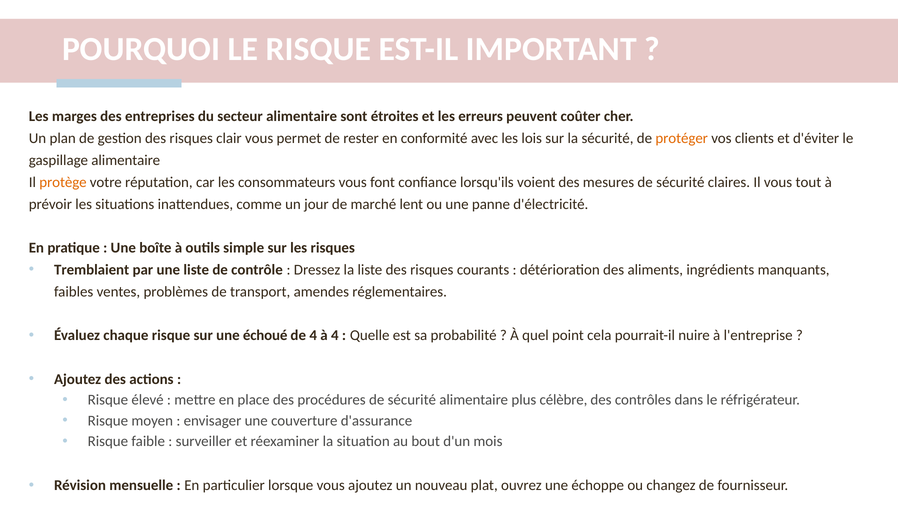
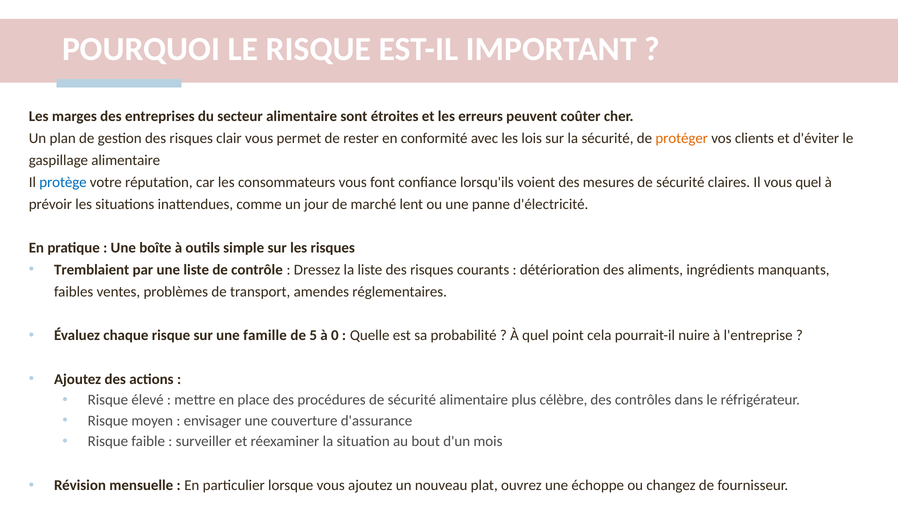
protège colour: orange -> blue (63, 182)
vous tout: tout -> quel (808, 182)
échoué: échoué -> famille (265, 336)
de 4: 4 -> 5 (313, 336)
à 4: 4 -> 0 (335, 336)
